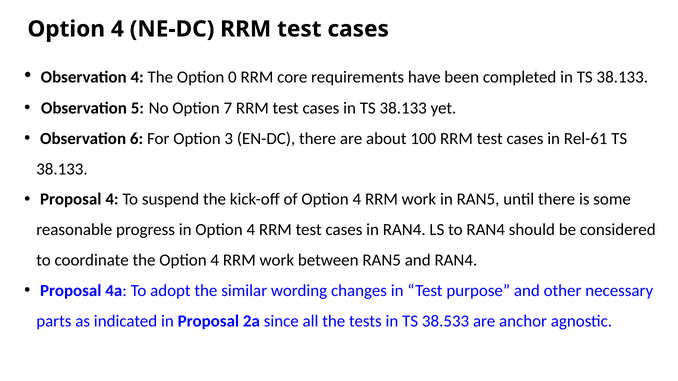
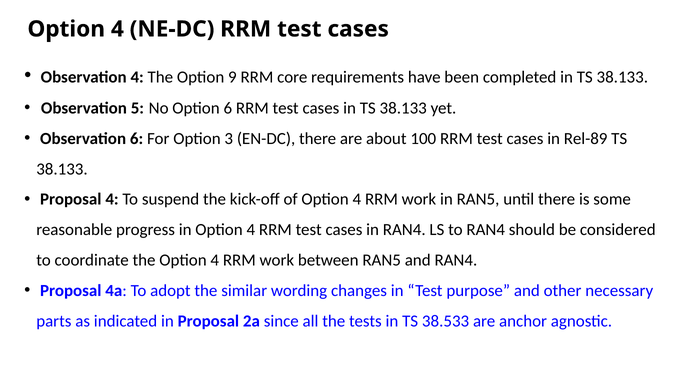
0: 0 -> 9 (232, 77)
Option 7: 7 -> 6 (228, 108)
Rel-61: Rel-61 -> Rel-89 (586, 139)
